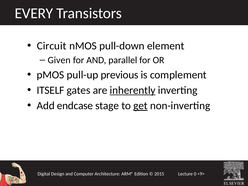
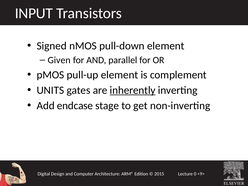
EVERY: EVERY -> INPUT (34, 13)
Circuit: Circuit -> Signed (52, 46)
pull-up previous: previous -> element (119, 75)
ITSELF: ITSELF -> UNITS (50, 90)
get underline: present -> none (140, 106)
